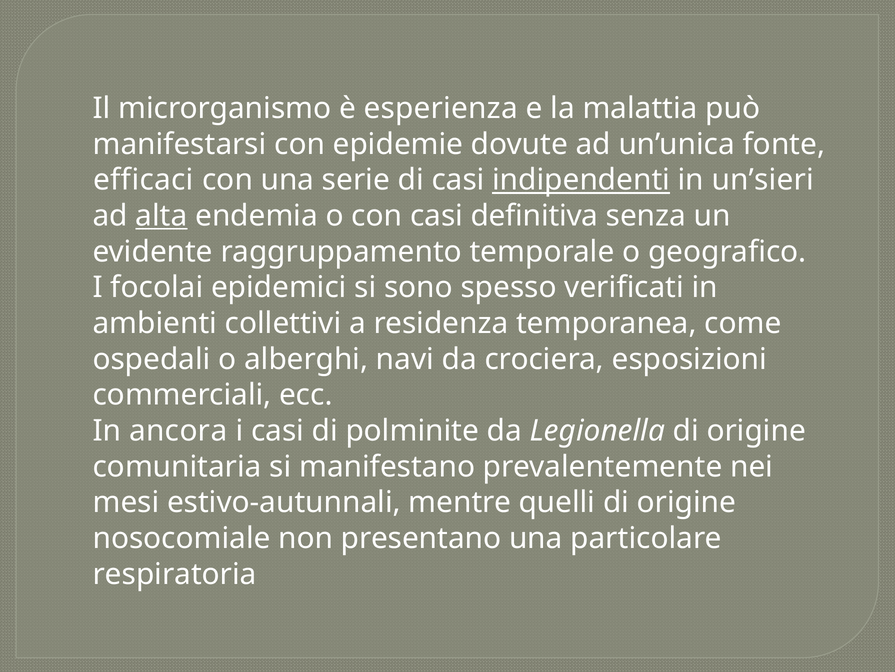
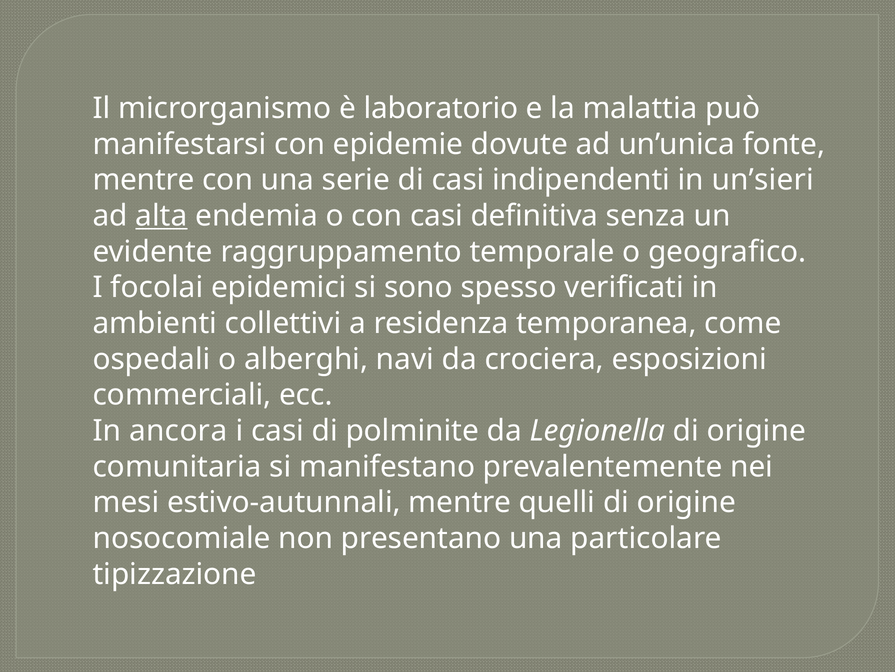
esperienza: esperienza -> laboratorio (441, 108)
efficaci: efficaci -> mentre (144, 180)
indipendenti underline: present -> none (581, 180)
respiratoria: respiratoria -> tipizzazione (175, 574)
